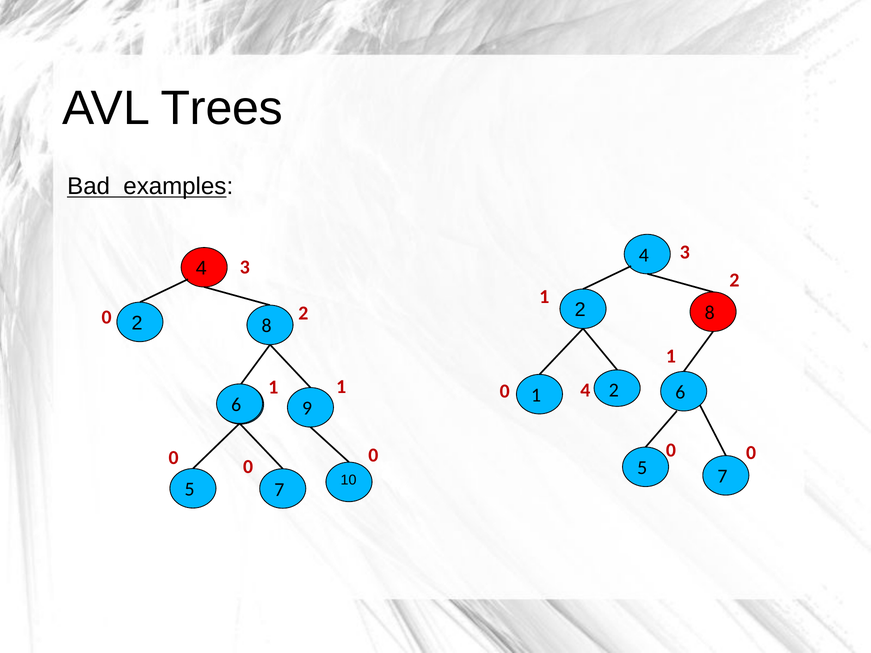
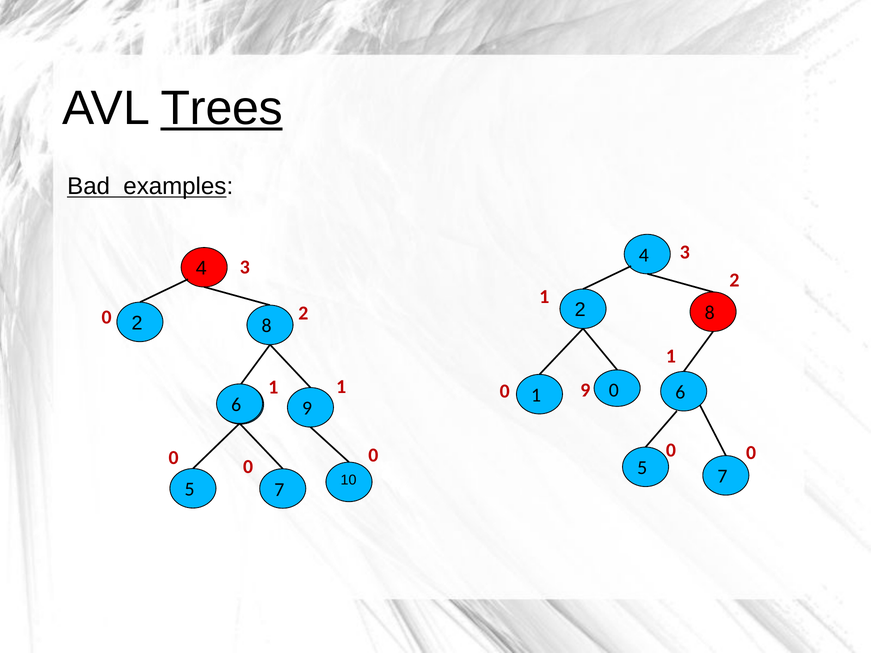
Trees underline: none -> present (222, 108)
0 4: 4 -> 9 (585, 390)
2: 2 -> 0 (614, 390)
